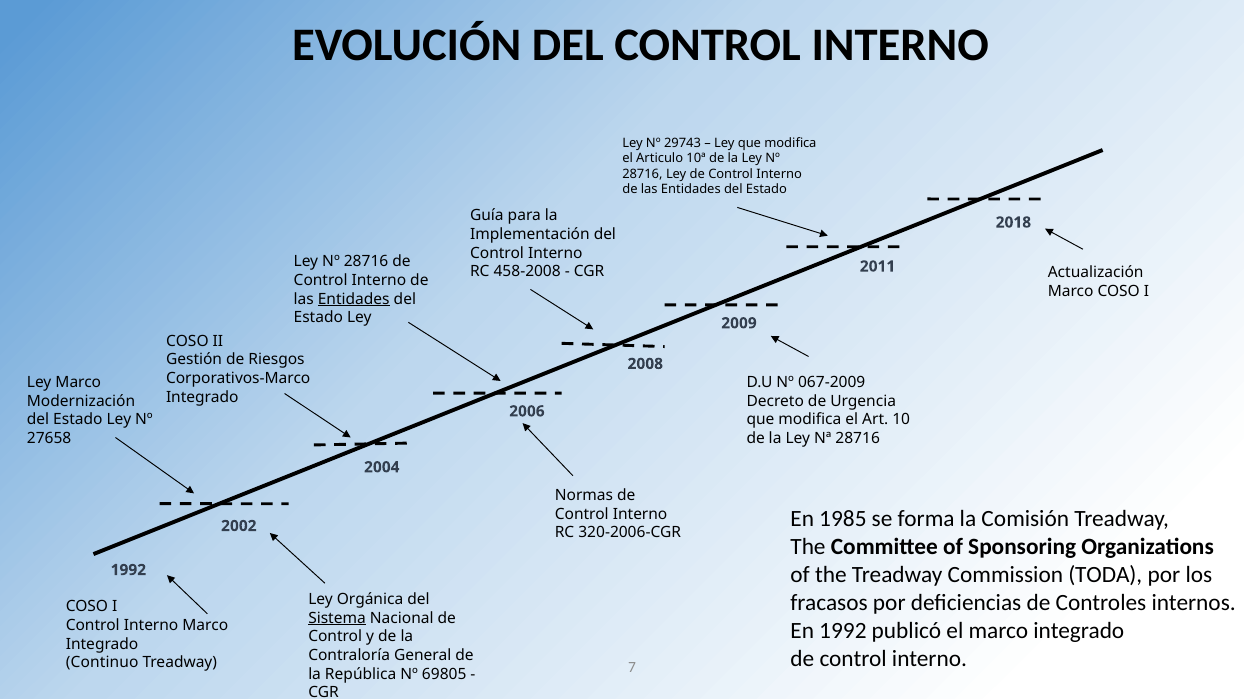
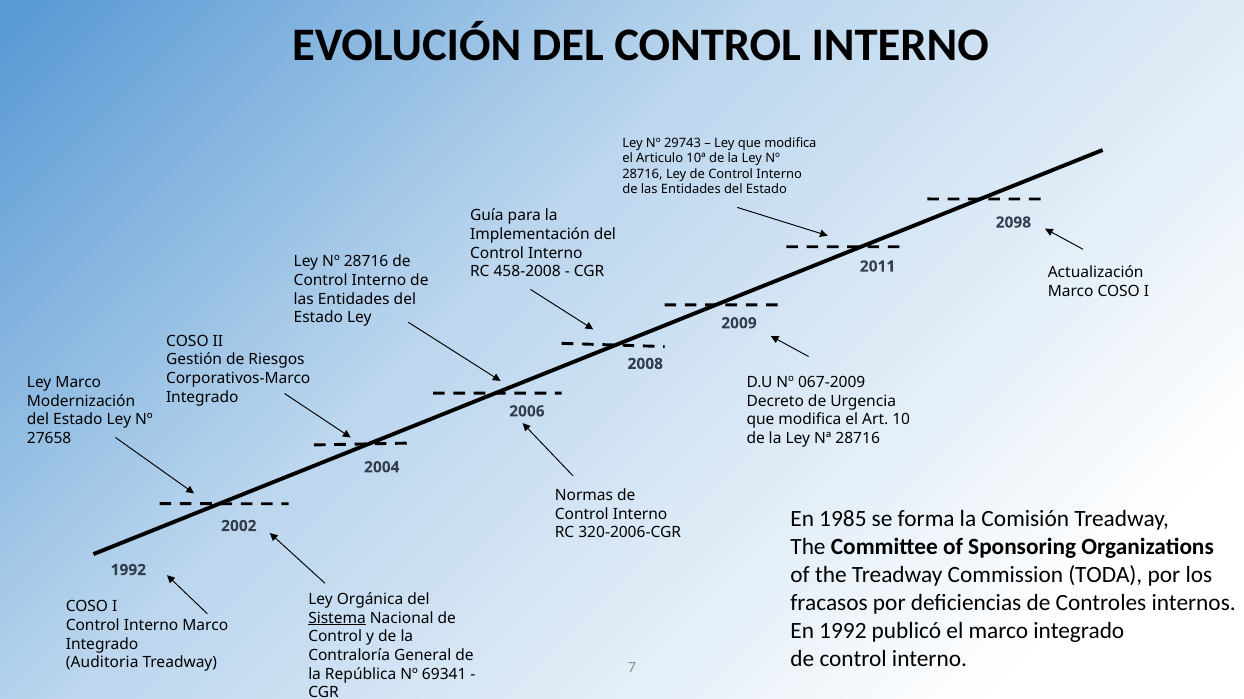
2018: 2018 -> 2098 (1013, 223)
Entidades underline: present -> none (354, 299)
Continuo: Continuo -> Auditoria (102, 663)
69805: 69805 -> 69341 (444, 675)
